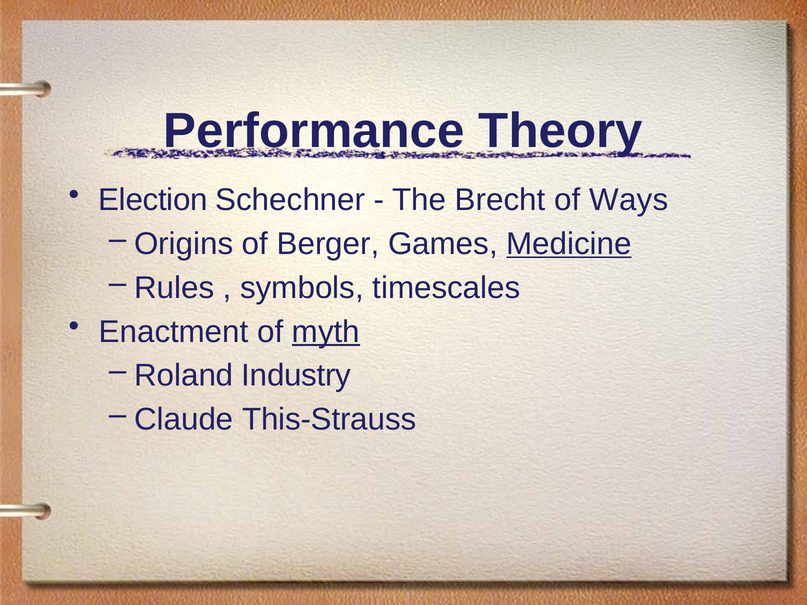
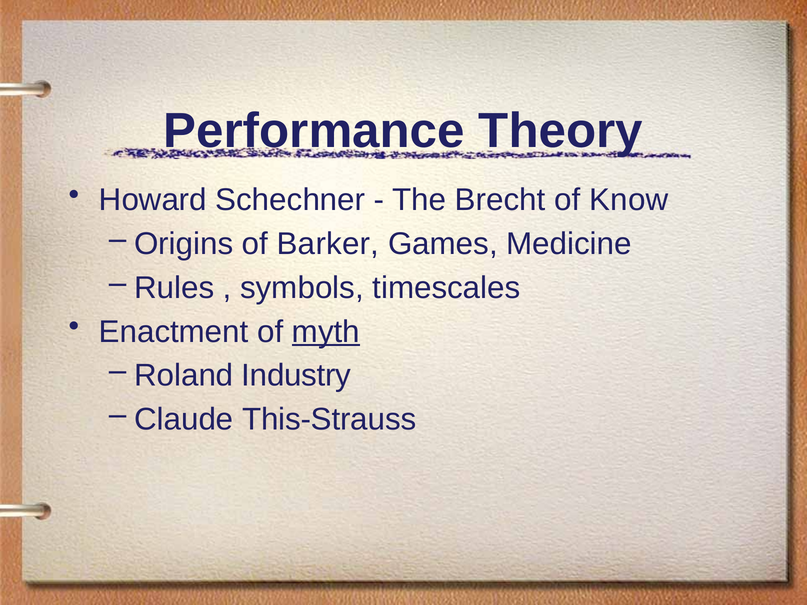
Election: Election -> Howard (153, 200)
Ways: Ways -> Know (629, 200)
Berger: Berger -> Barker (328, 244)
Medicine underline: present -> none (569, 244)
